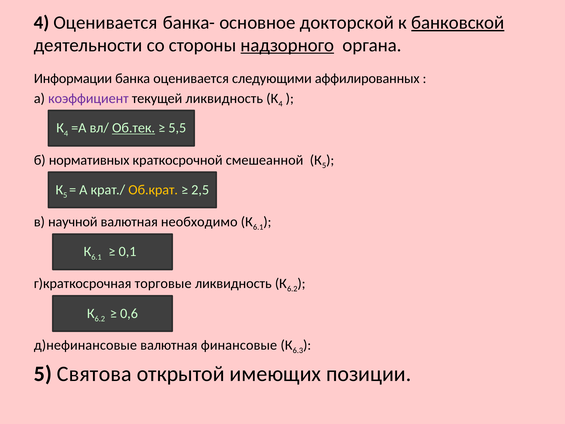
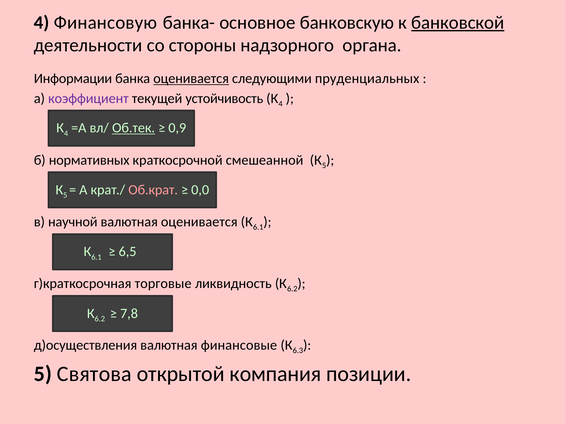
4 Оценивается: Оценивается -> Финансовую (105, 22)
докторской: докторской -> банковскую (347, 22)
надзорного underline: present -> none (287, 45)
оценивается underline: none -> present (191, 79)
аффилированных: аффилированных -> пруденциальных (367, 79)
текущей ликвидность: ликвидность -> устойчивость (224, 98)
5,5: 5,5 -> 0,9 (177, 128)
Об.крат colour: yellow -> pink (153, 190)
2,5: 2,5 -> 0,0 (200, 190)
валютная необходимо: необходимо -> оценивается (199, 222)
0,1: 0,1 -> 6,5 (128, 251)
0,6: 0,6 -> 7,8 (129, 313)
д)нефинансовые: д)нефинансовые -> д)осуществления (86, 345)
имеющих: имеющих -> компания (275, 374)
